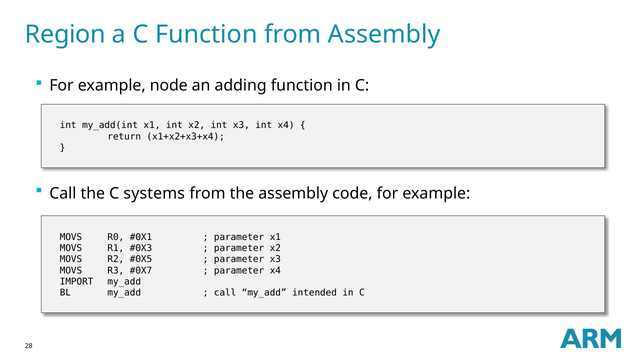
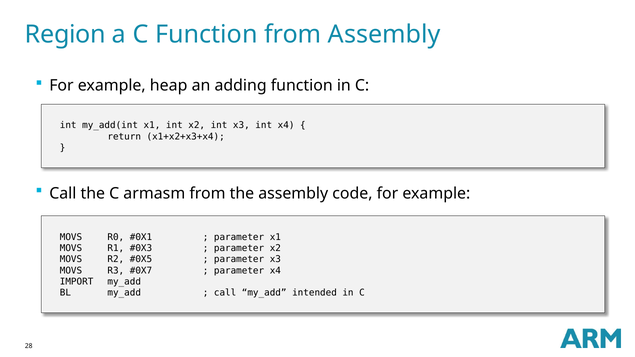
node: node -> heap (169, 86)
systems: systems -> armasm (154, 194)
